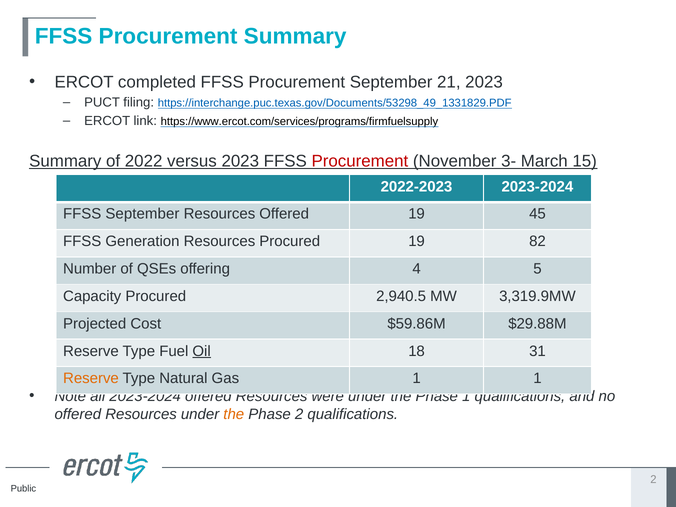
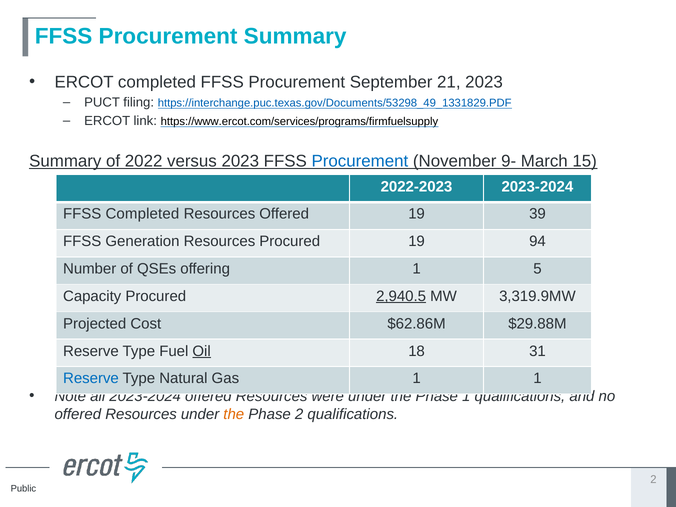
Procurement colour: red -> blue (360, 161)
3-: 3- -> 9- (509, 161)
FFSS September: September -> Completed (142, 214)
45: 45 -> 39 (537, 214)
82: 82 -> 94 (537, 241)
offering 4: 4 -> 1 (417, 269)
2,940.5 underline: none -> present (401, 296)
$59.86M: $59.86M -> $62.86M (417, 324)
Reserve colour: orange -> blue (91, 378)
